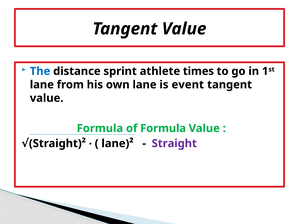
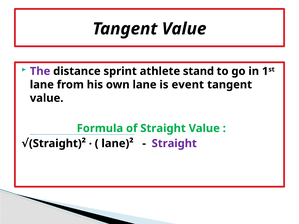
The colour: blue -> purple (40, 71)
times: times -> stand (198, 71)
of Formula: Formula -> Straight (163, 128)
